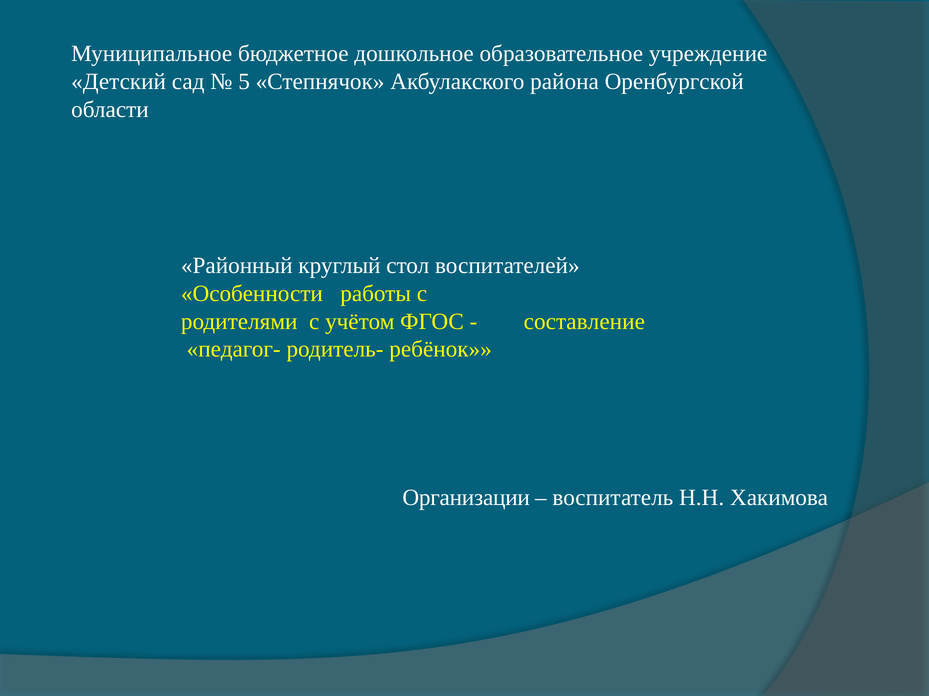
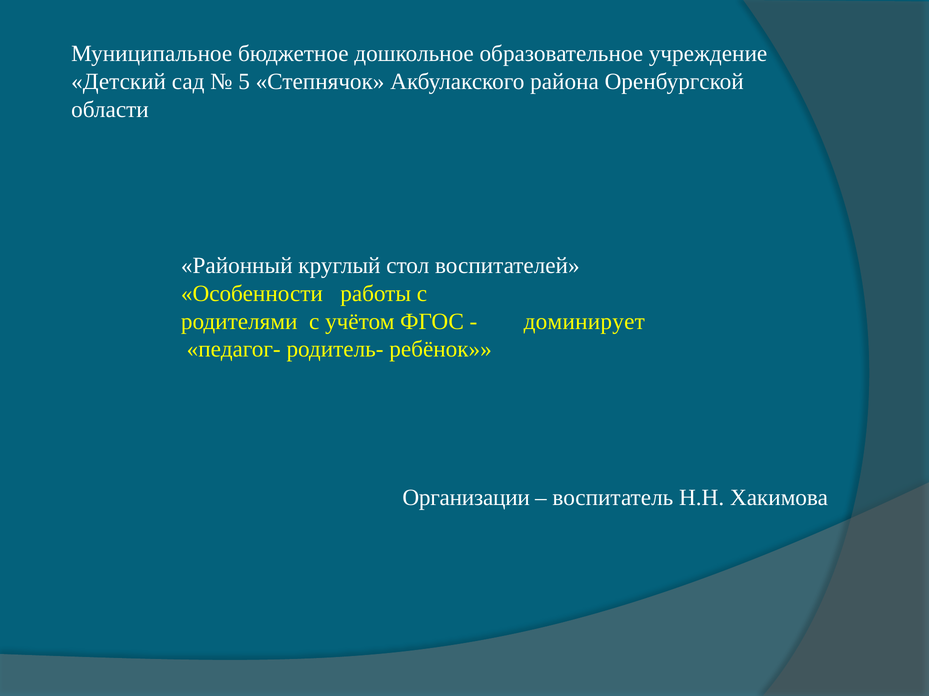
составление: составление -> доминирует (584, 322)
